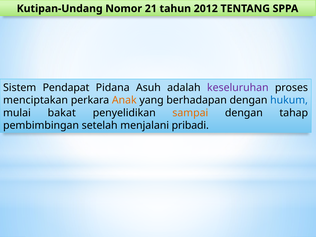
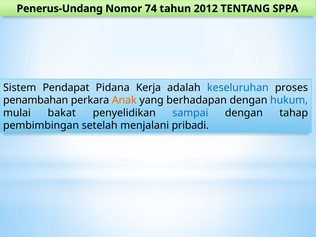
Kutipan-Undang: Kutipan-Undang -> Penerus-Undang (60, 9)
21: 21 -> 74 (151, 9)
Asuh: Asuh -> Kerja (148, 88)
keseluruhan colour: purple -> blue (238, 88)
menciptakan: menciptakan -> penambahan (36, 100)
sampai colour: orange -> blue (190, 113)
